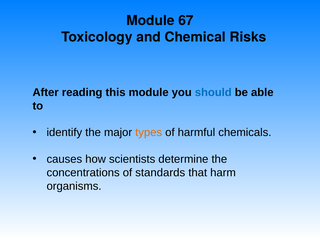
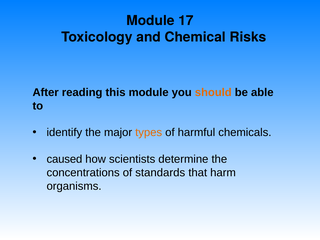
67: 67 -> 17 (186, 21)
should colour: blue -> orange (213, 92)
causes: causes -> caused (64, 159)
